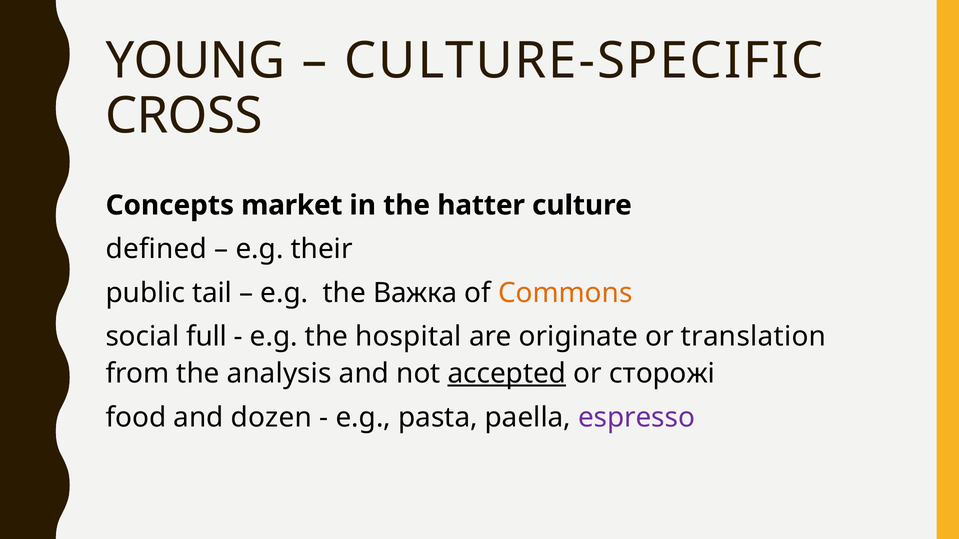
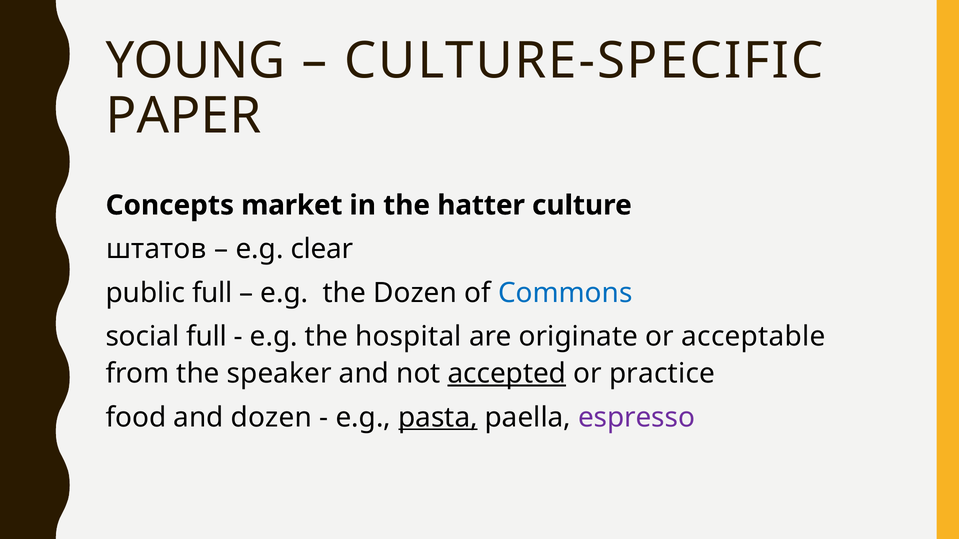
CROSS: CROSS -> PAPER (183, 116)
defined: defined -> штатов (156, 249)
their: their -> clear (322, 249)
public tail: tail -> full (212, 293)
the Важка: Важка -> Dozen (415, 293)
Commons colour: orange -> blue (565, 293)
translation: translation -> acceptable (753, 337)
analysis: analysis -> speaker (279, 374)
сторожі: сторожі -> practice (662, 374)
pasta underline: none -> present (438, 418)
